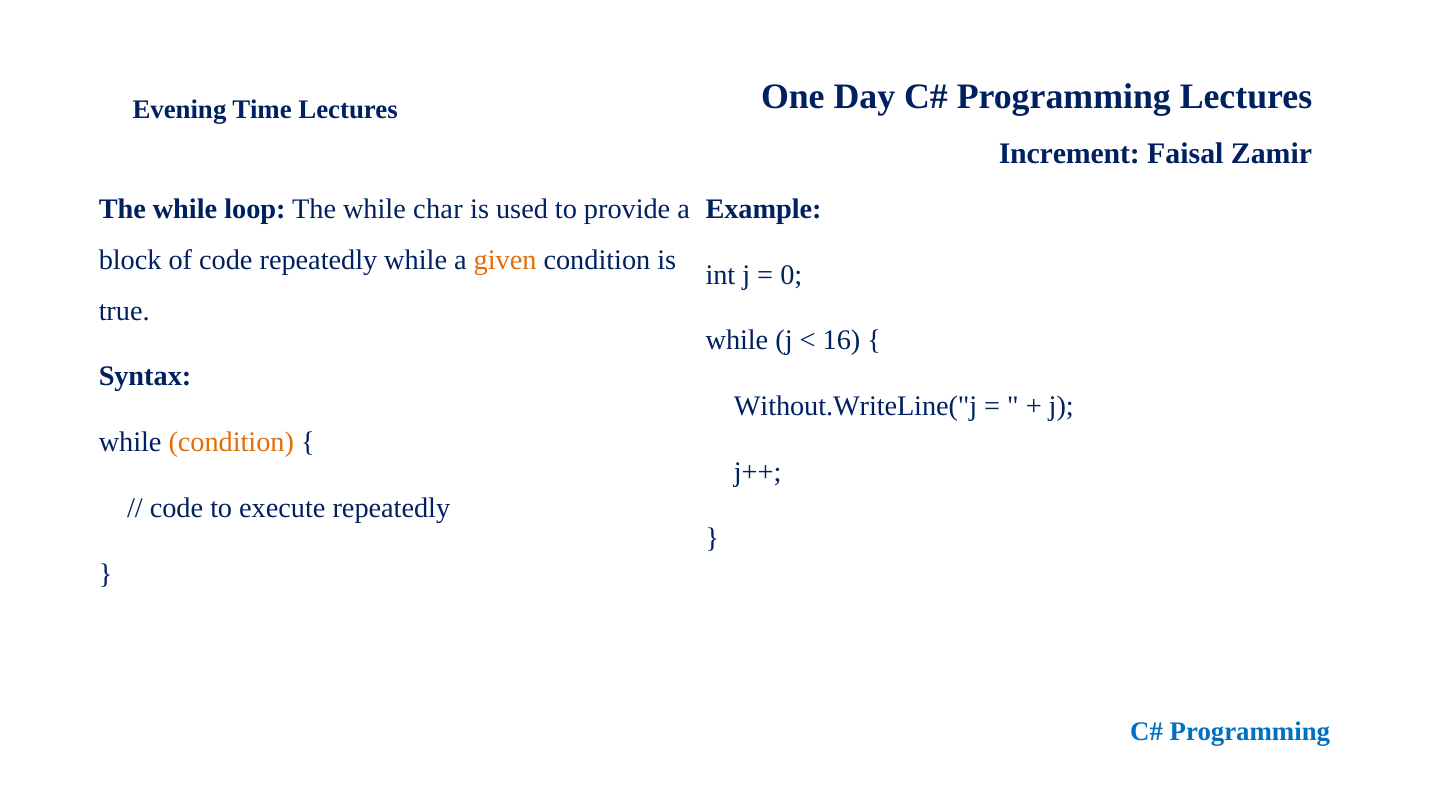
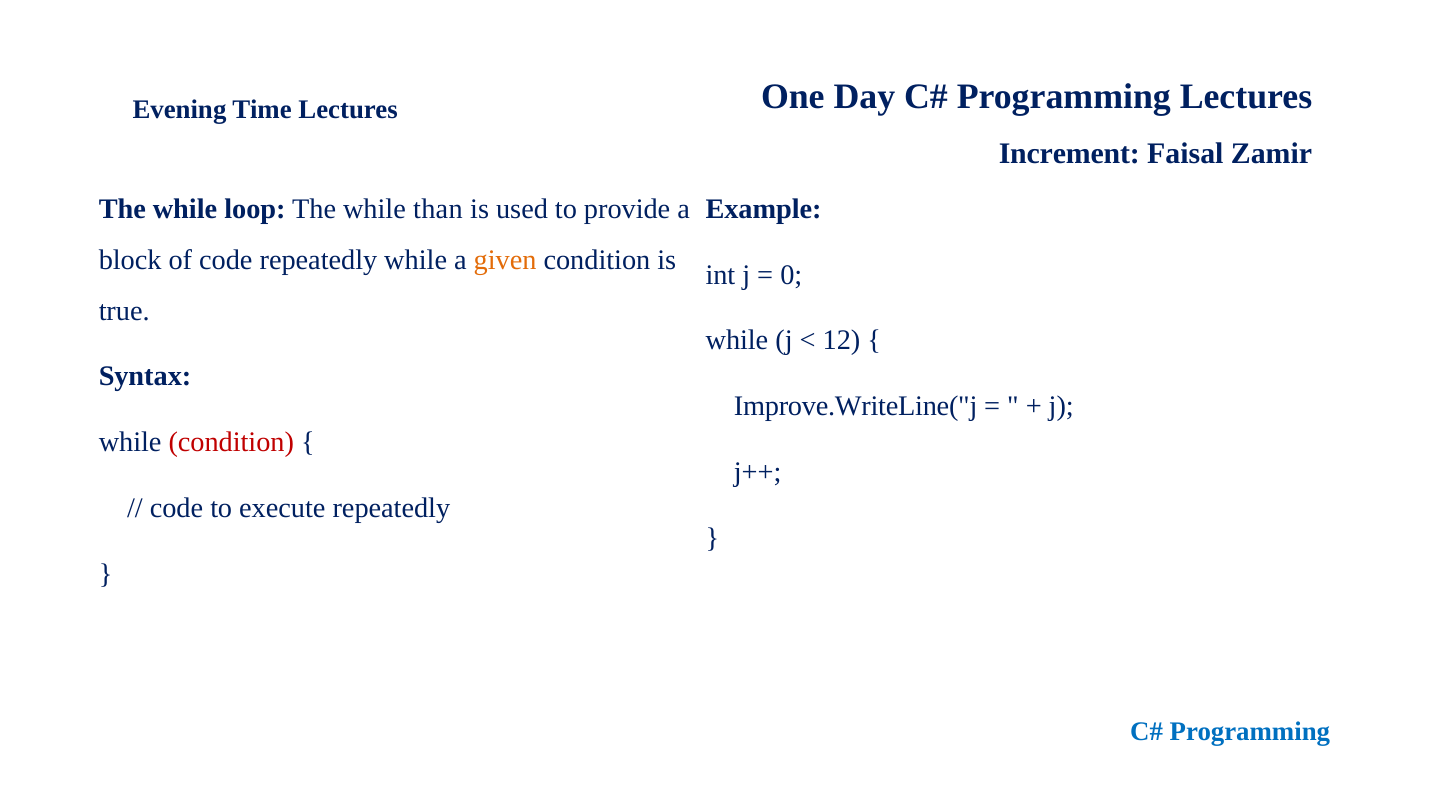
char: char -> than (438, 209)
16: 16 -> 12 (841, 341)
Without.WriteLine("j: Without.WriteLine("j -> Improve.WriteLine("j (856, 407)
condition colour: orange -> red (231, 443)
